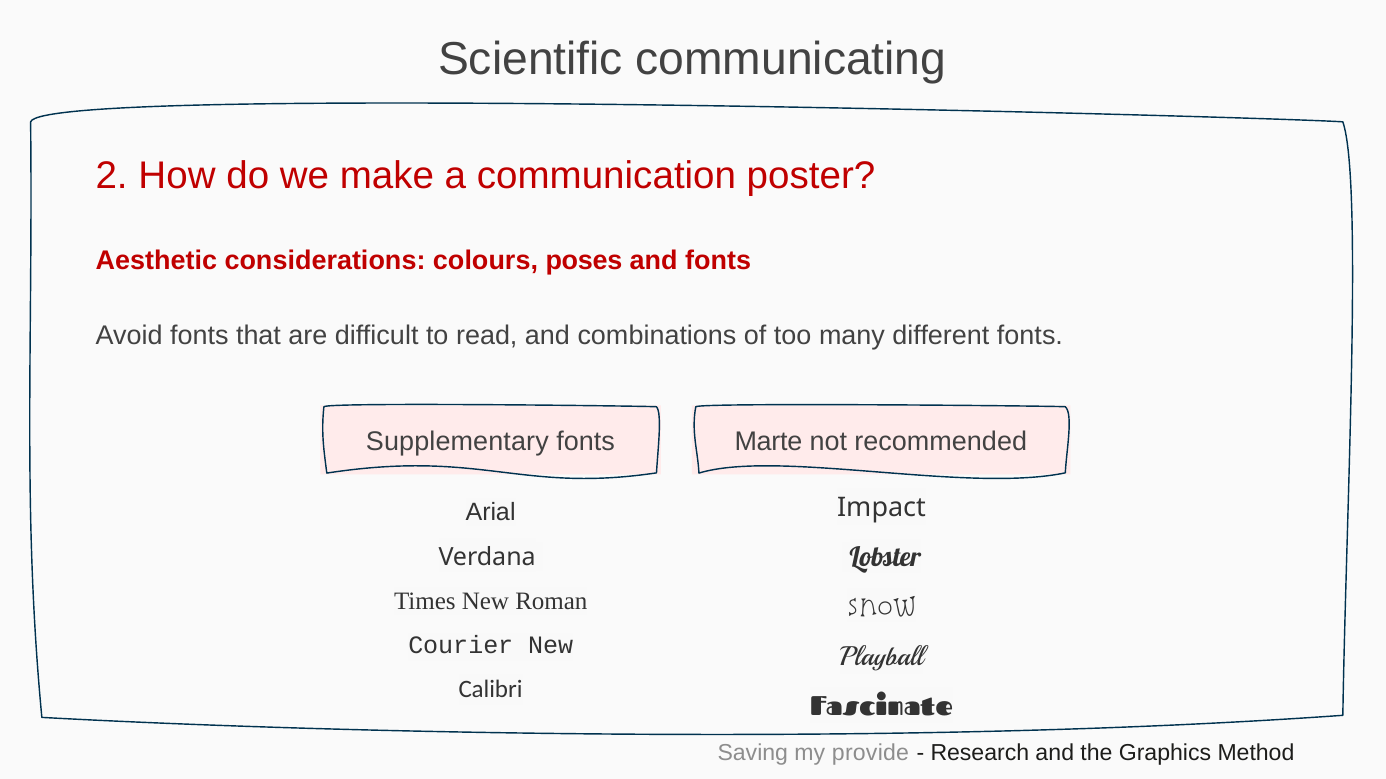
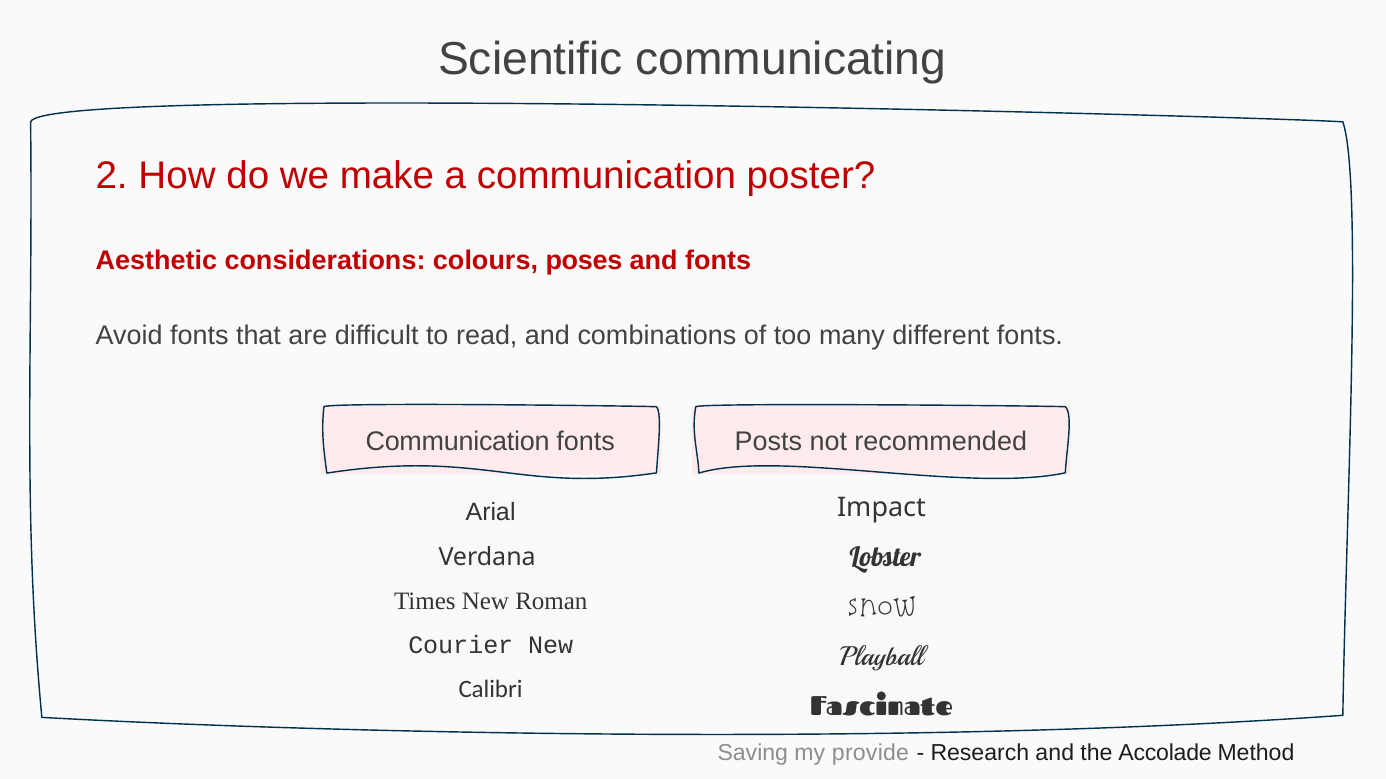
Supplementary: Supplementary -> Communication (458, 442)
Marte: Marte -> Posts (768, 442)
Graphics: Graphics -> Accolade (1165, 753)
